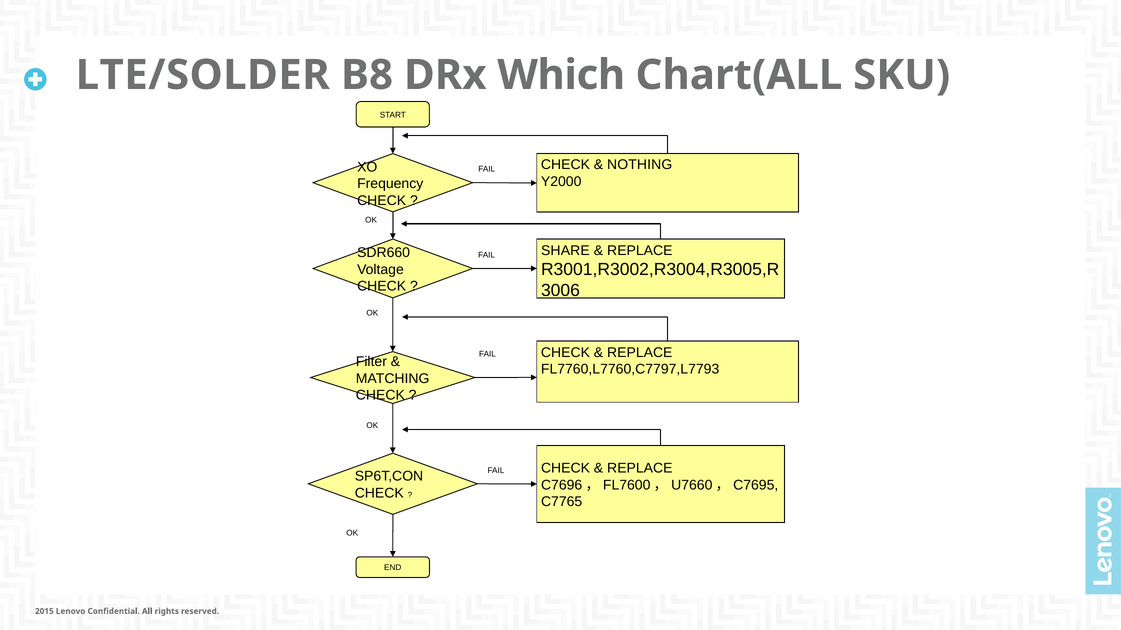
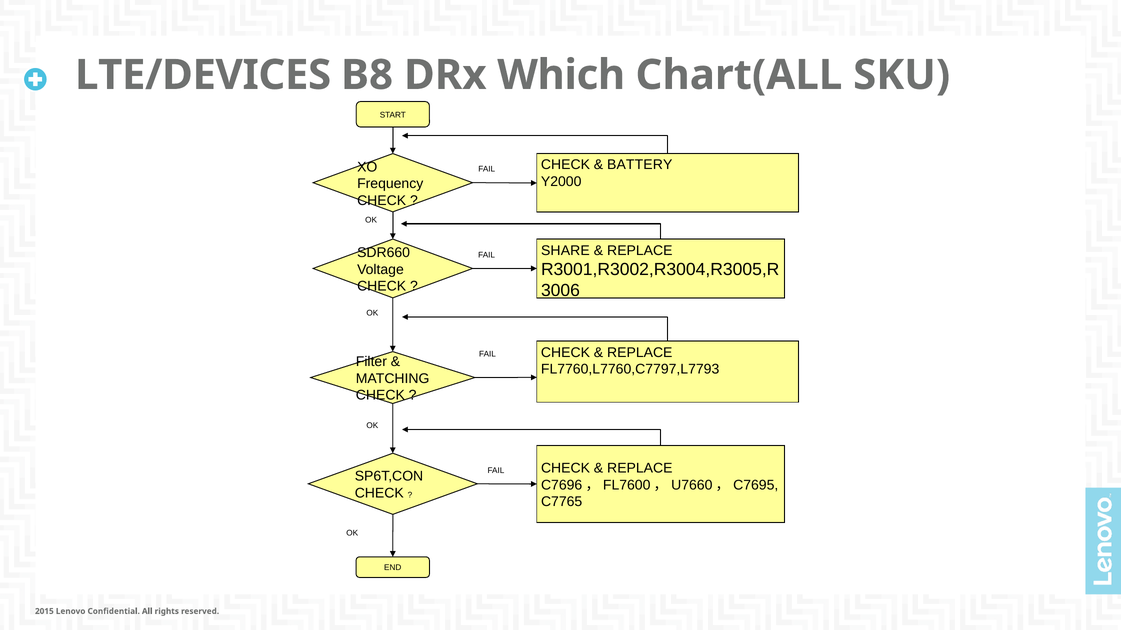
LTE/SOLDER: LTE/SOLDER -> LTE/DEVICES (203, 75)
NOTHING: NOTHING -> BATTERY (640, 165)
